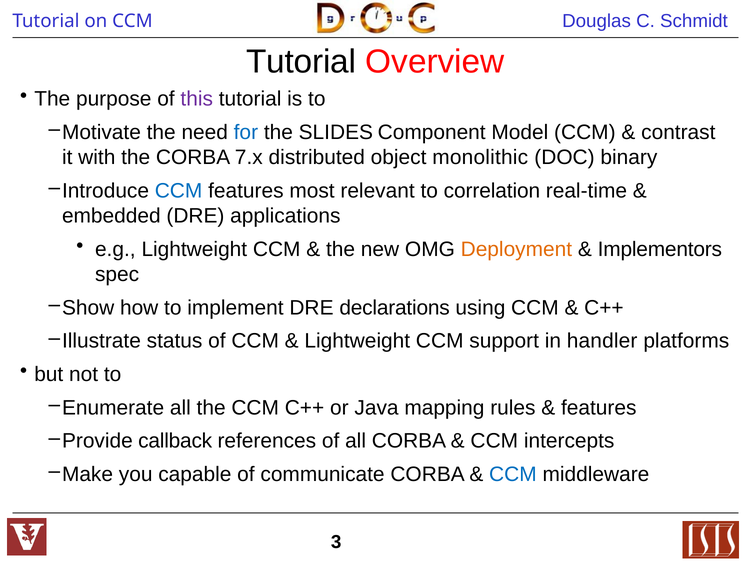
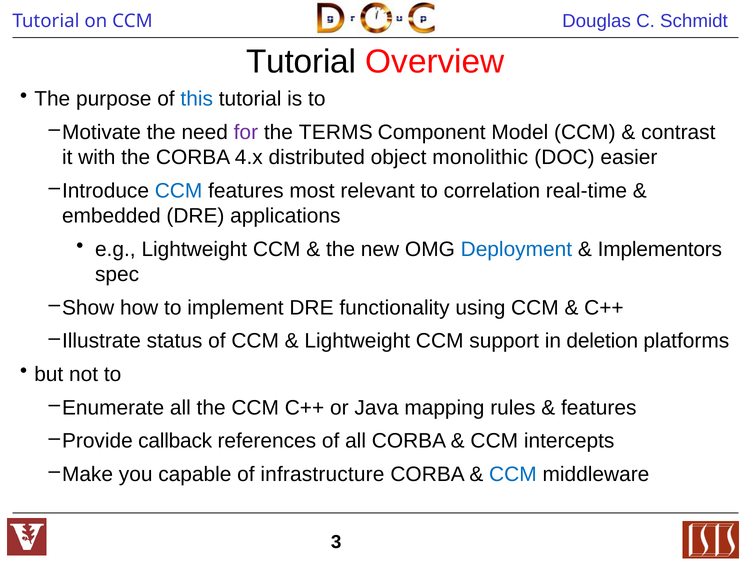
this colour: purple -> blue (197, 99)
for colour: blue -> purple (246, 132)
SLIDES: SLIDES -> TERMS (336, 132)
7.x: 7.x -> 4.x (249, 158)
binary: binary -> easier (629, 158)
Deployment colour: orange -> blue (516, 249)
declarations: declarations -> functionality (394, 308)
handler: handler -> deletion (602, 341)
communicate: communicate -> infrastructure (322, 475)
